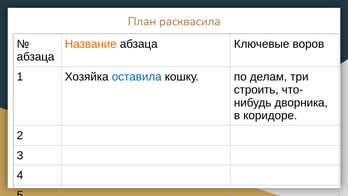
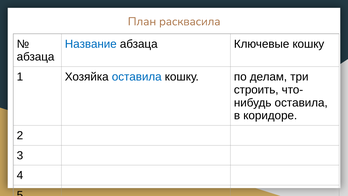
Название colour: orange -> blue (91, 44)
Ключевые воров: воров -> кошку (308, 44)
дворника: дворника -> оставила (301, 103)
